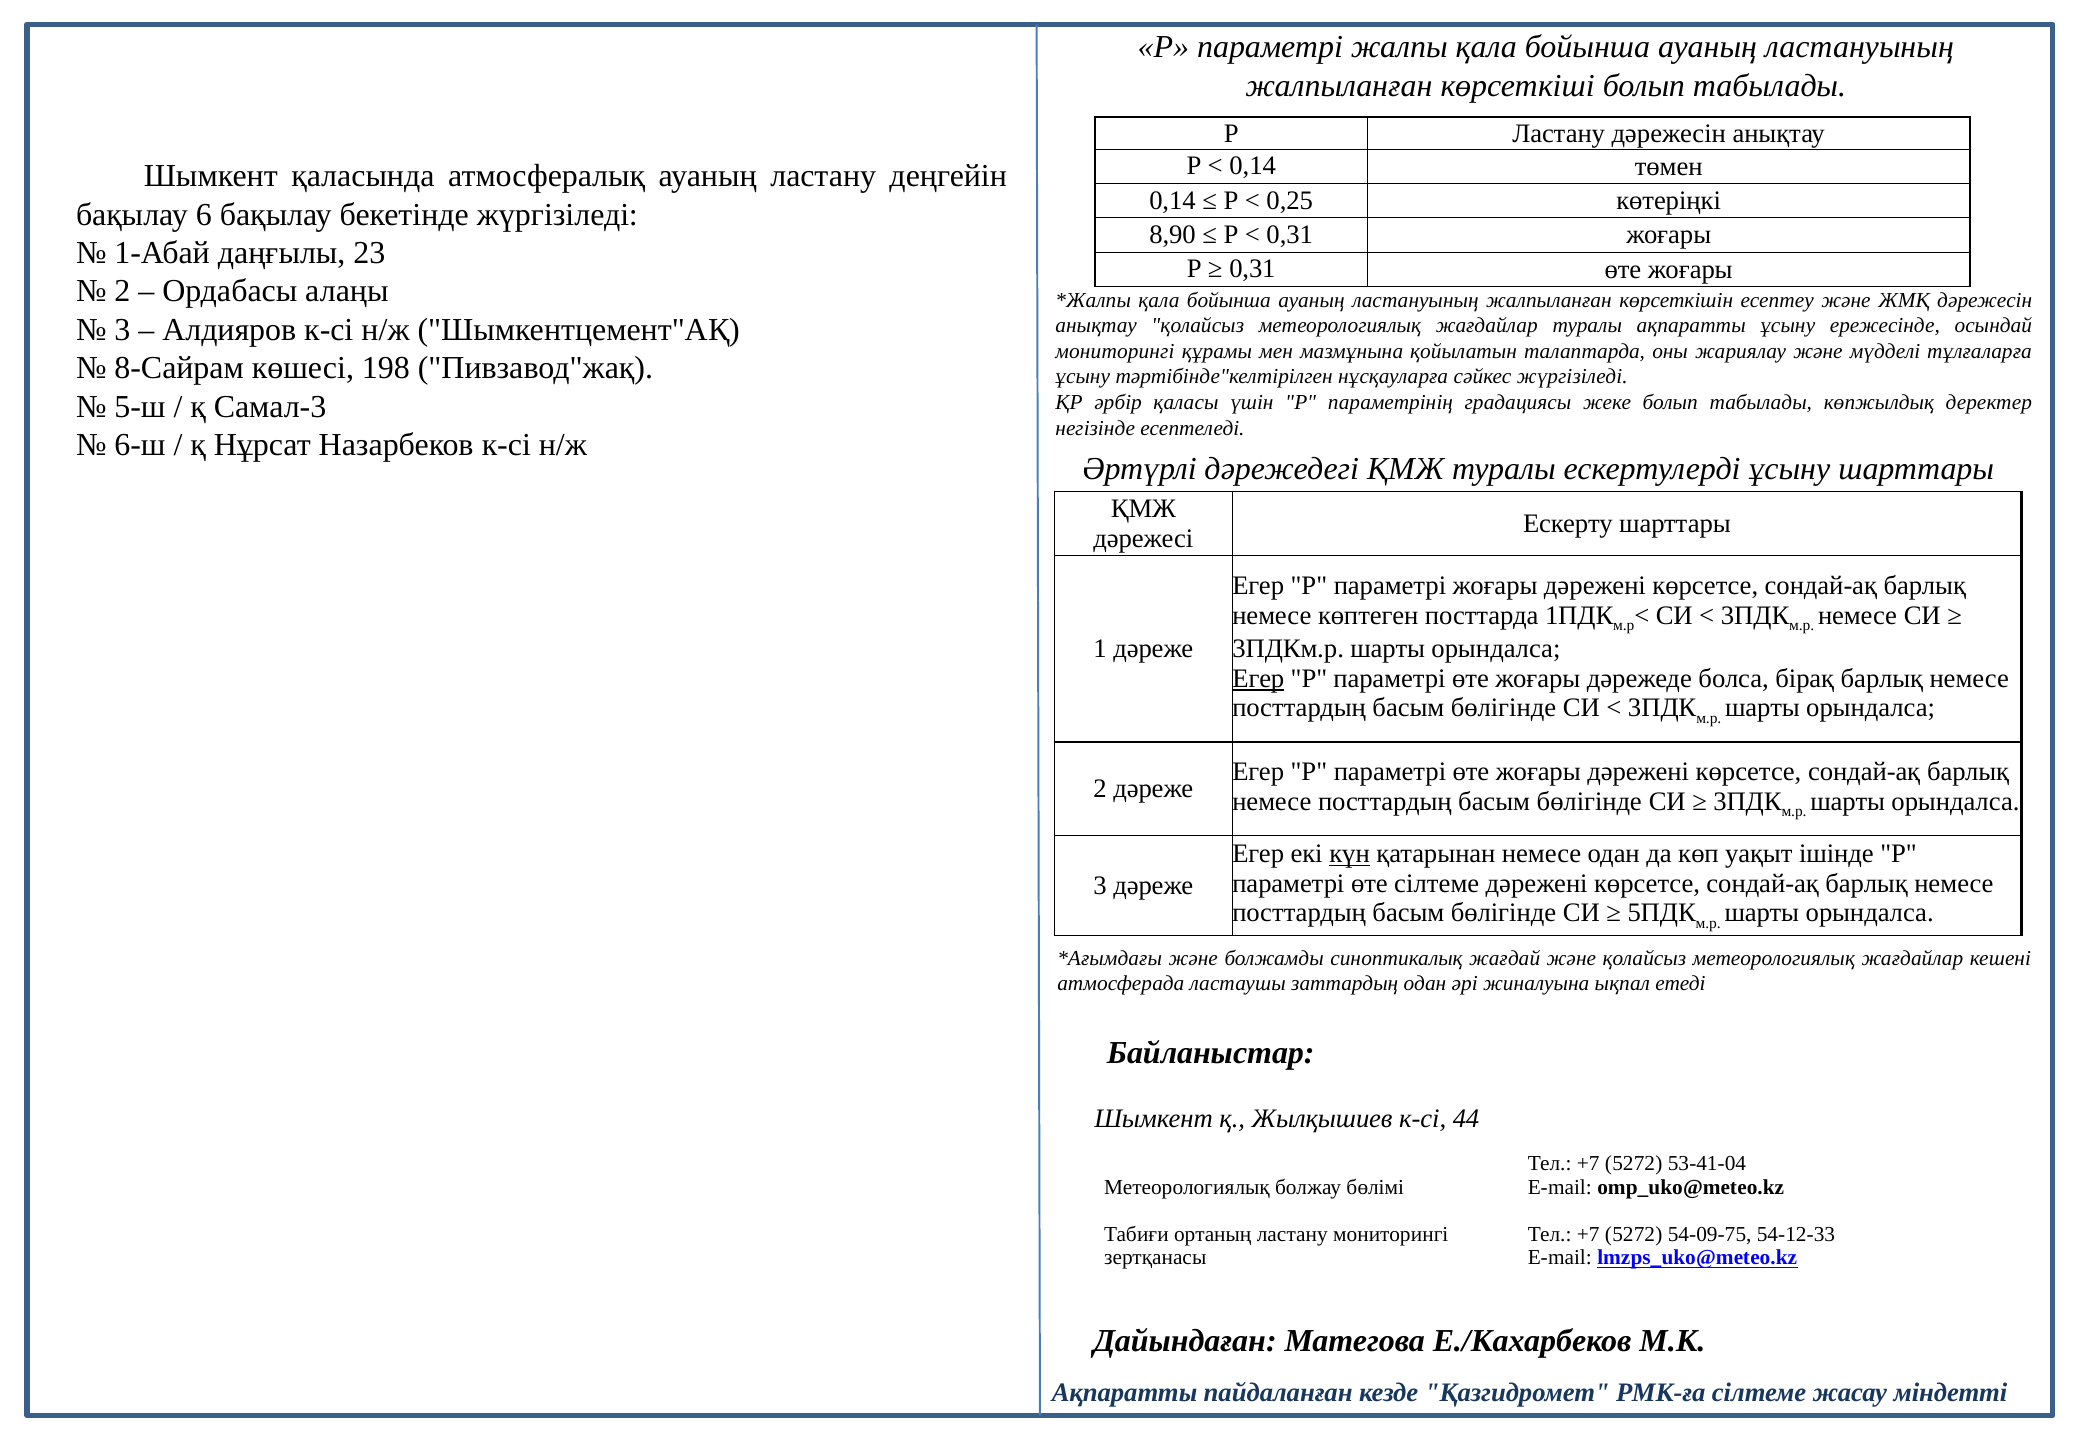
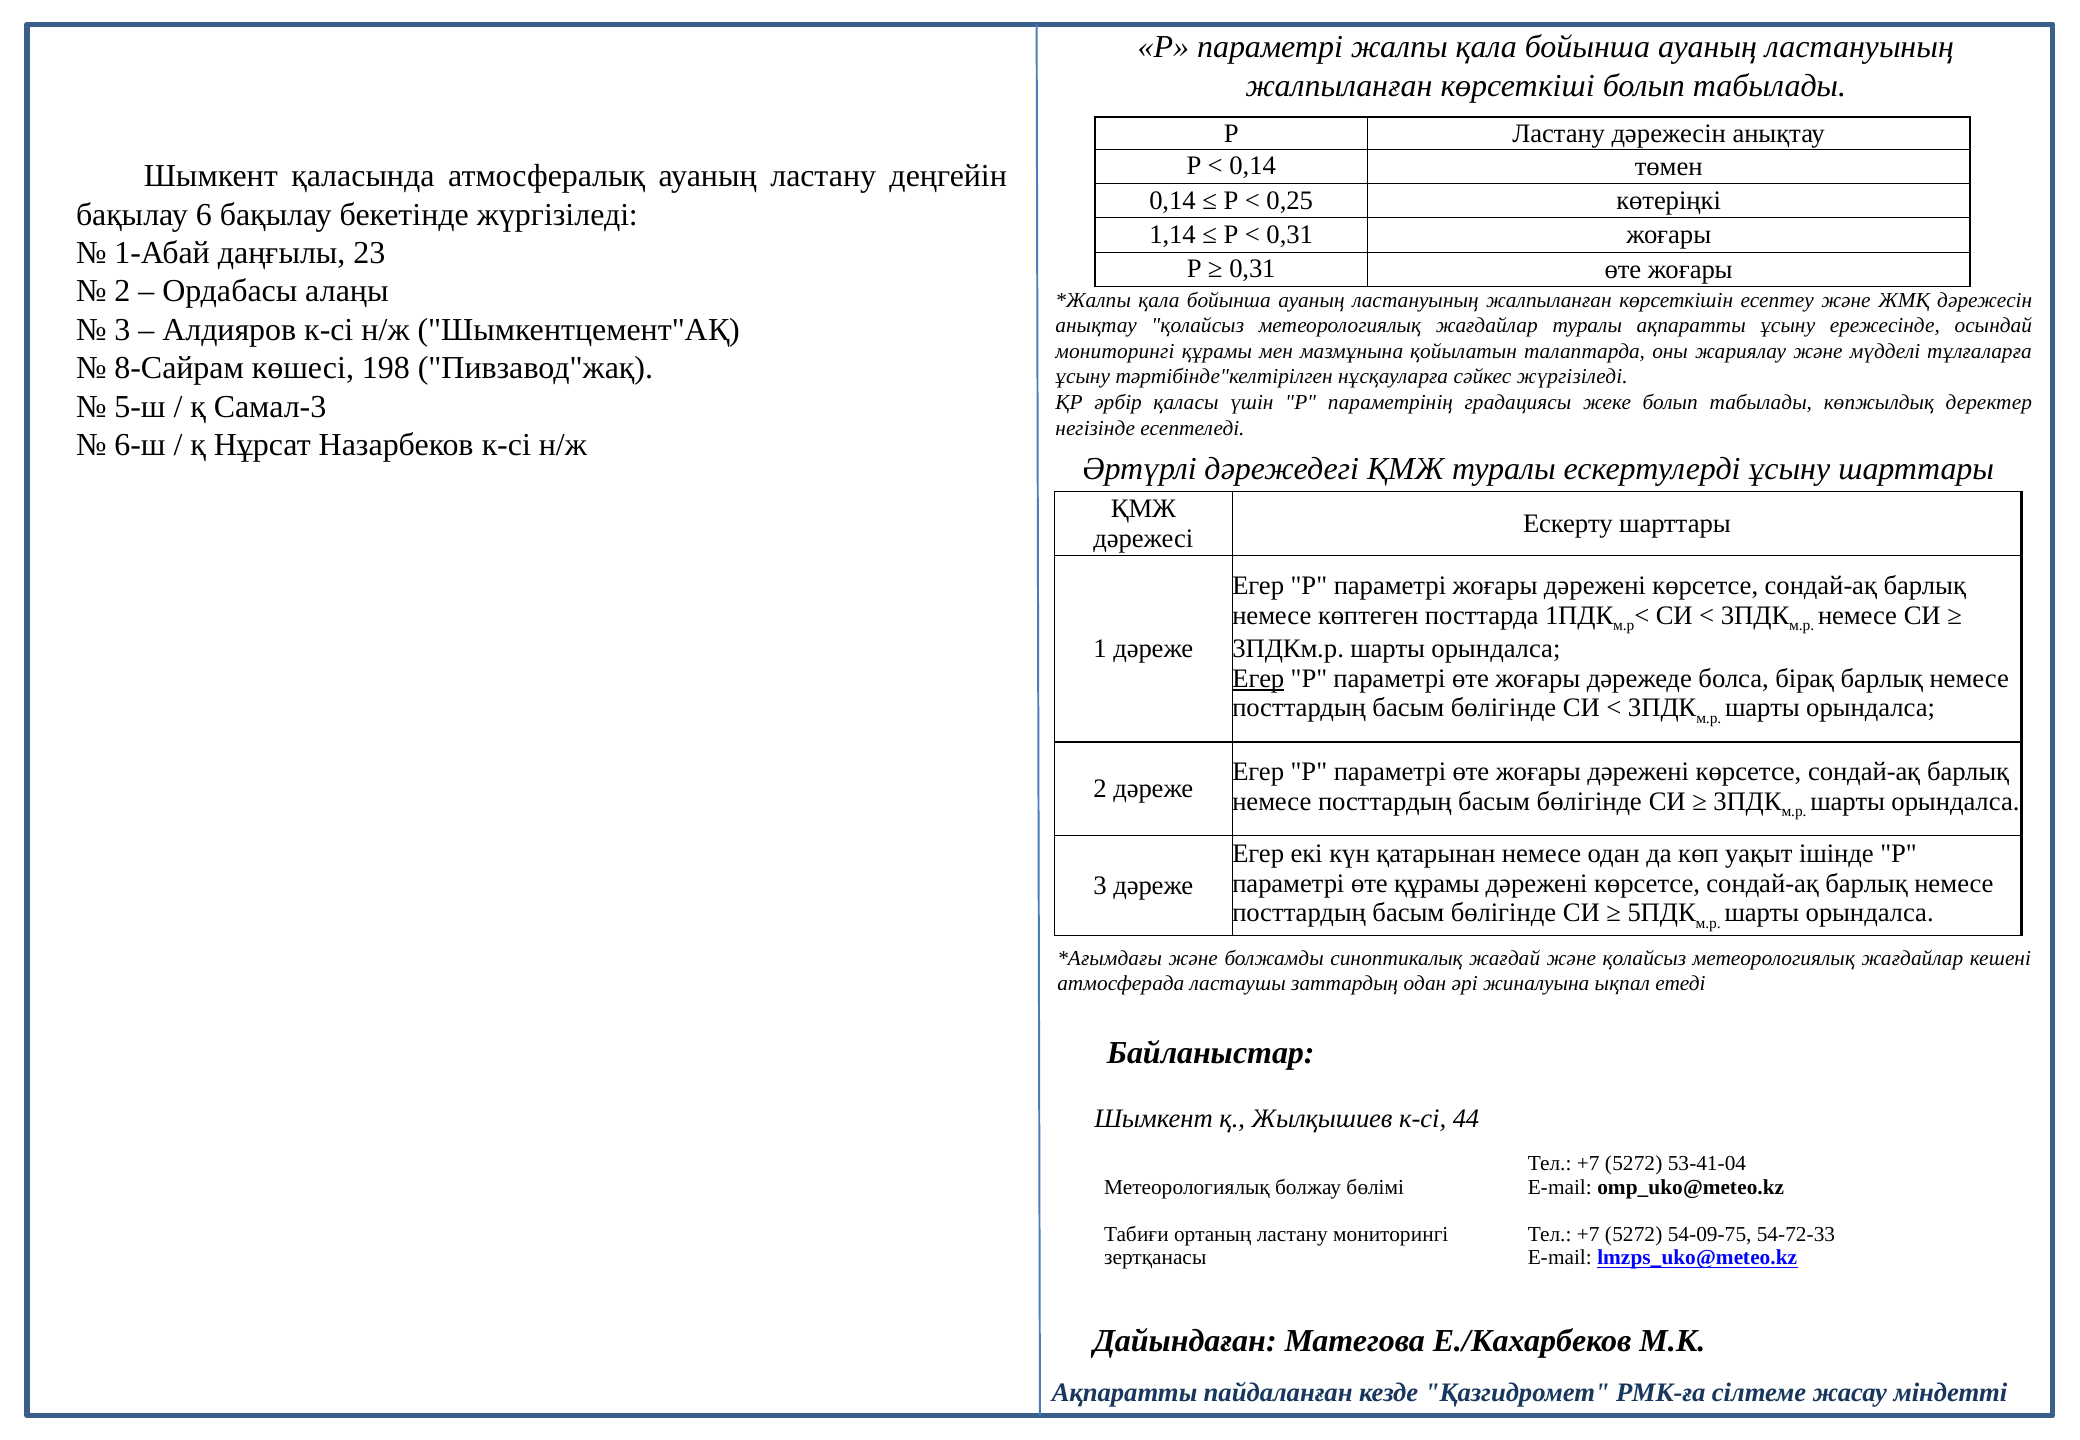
8,90: 8,90 -> 1,14 (1173, 235)
күн underline: present -> none (1350, 854)
өте сілтеме: сілтеме -> құрамы (1437, 883)
54-12-33: 54-12-33 -> 54-72-33 (1796, 1234)
